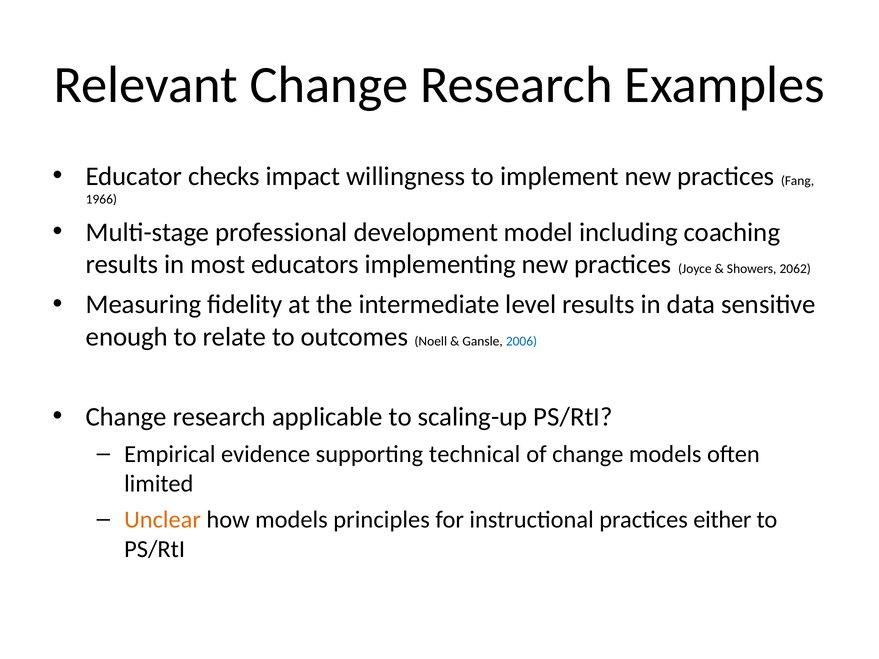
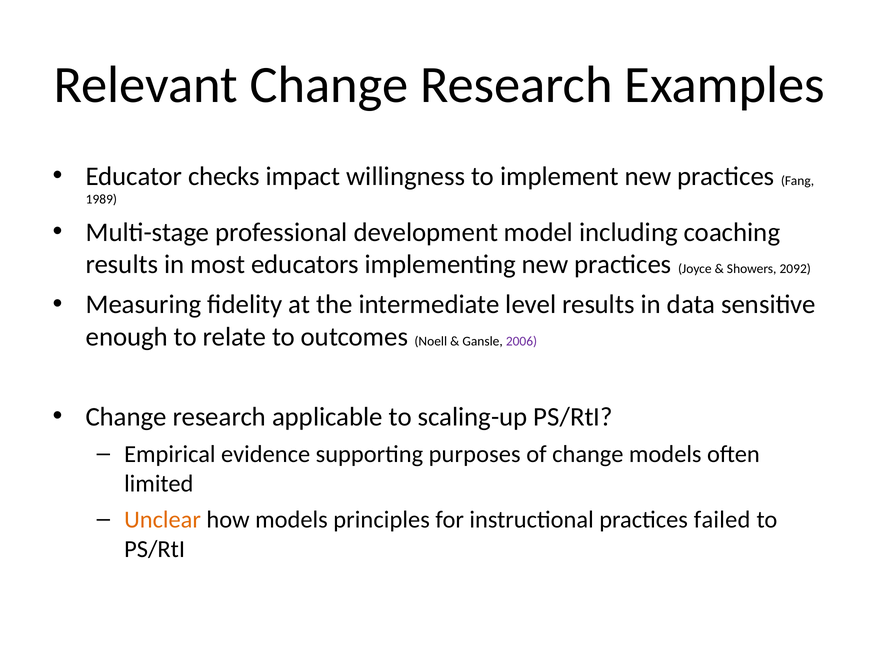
1966: 1966 -> 1989 (101, 199)
2062: 2062 -> 2092 (795, 269)
2006 colour: blue -> purple (522, 341)
technical: technical -> purposes (475, 454)
either: either -> failed (722, 520)
